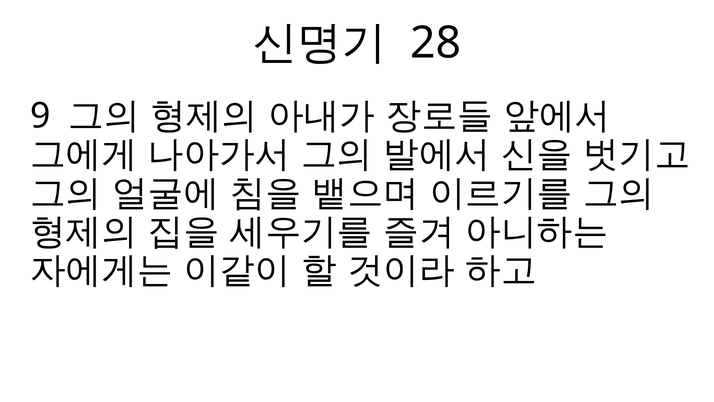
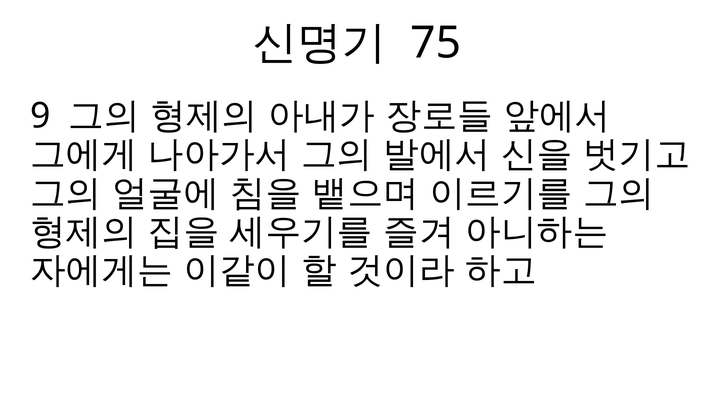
28: 28 -> 75 (436, 43)
